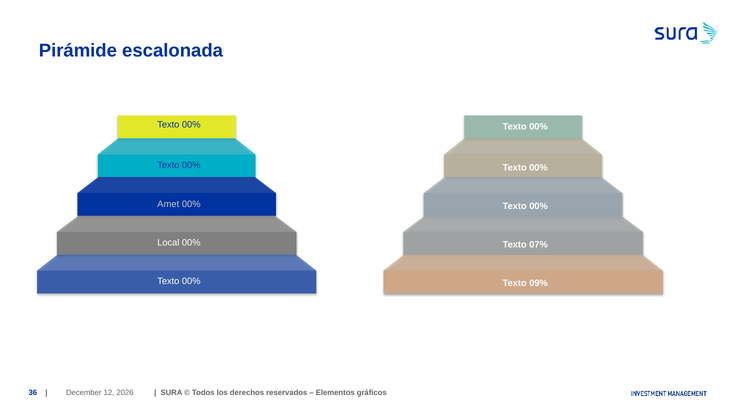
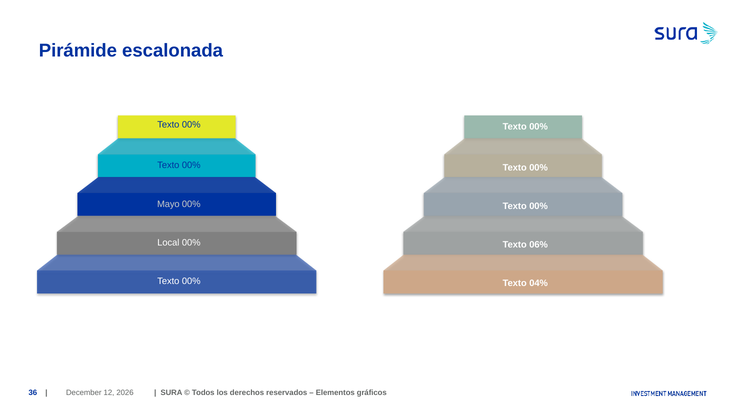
Amet: Amet -> Mayo (168, 204)
07%: 07% -> 06% (539, 245)
09%: 09% -> 04% (539, 283)
